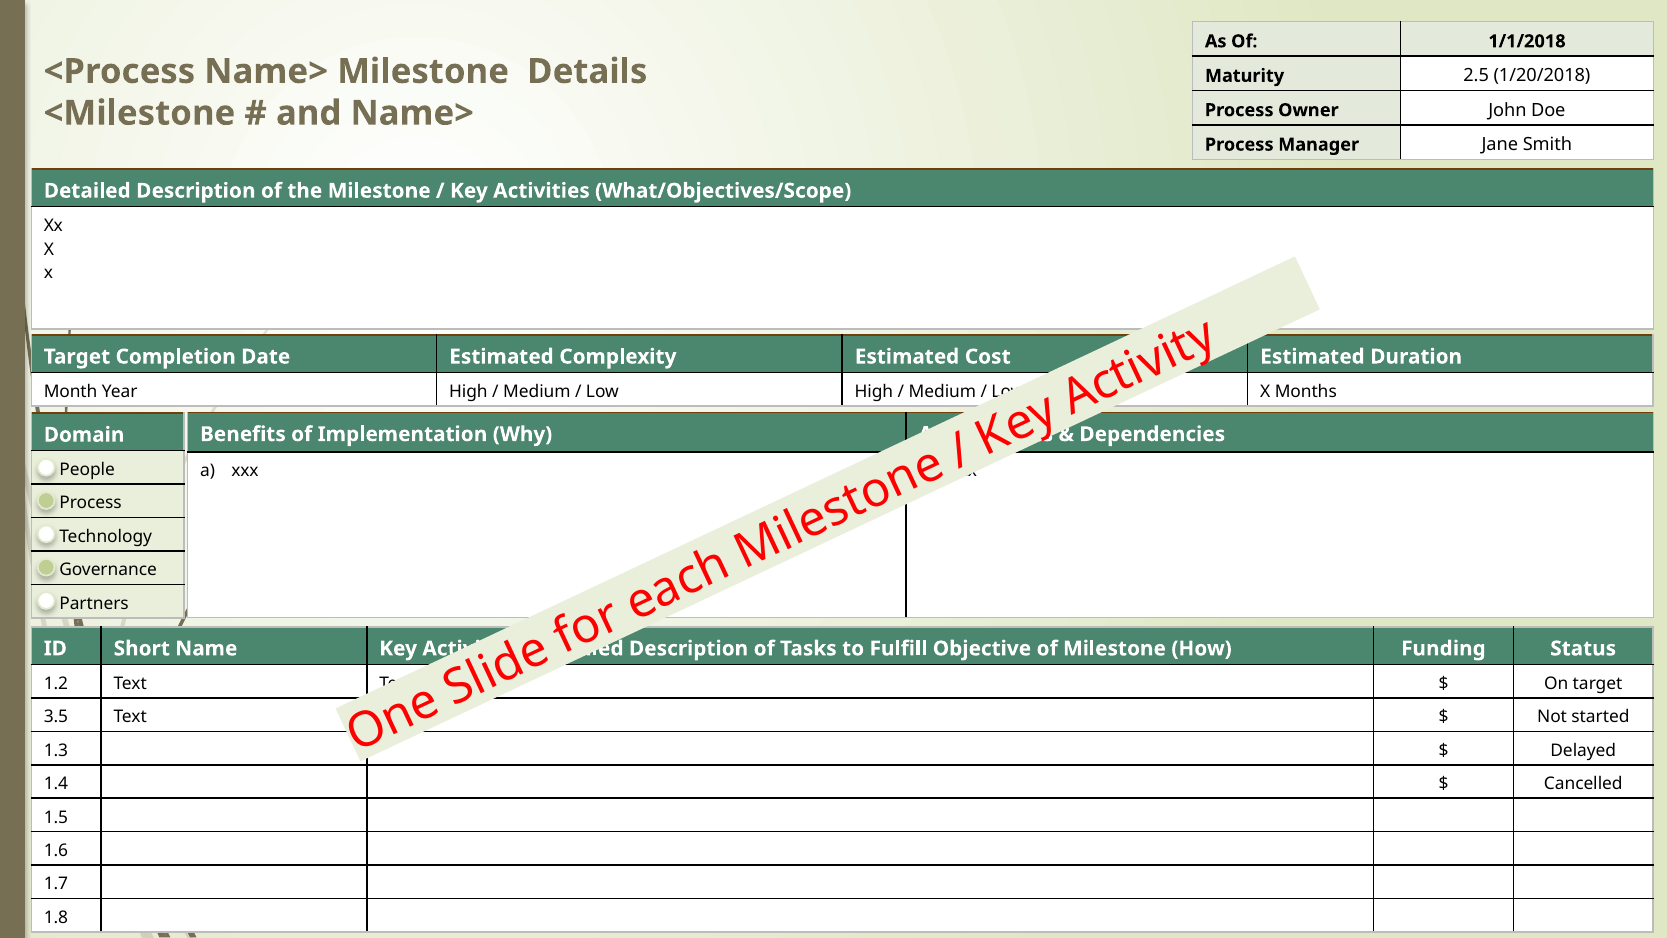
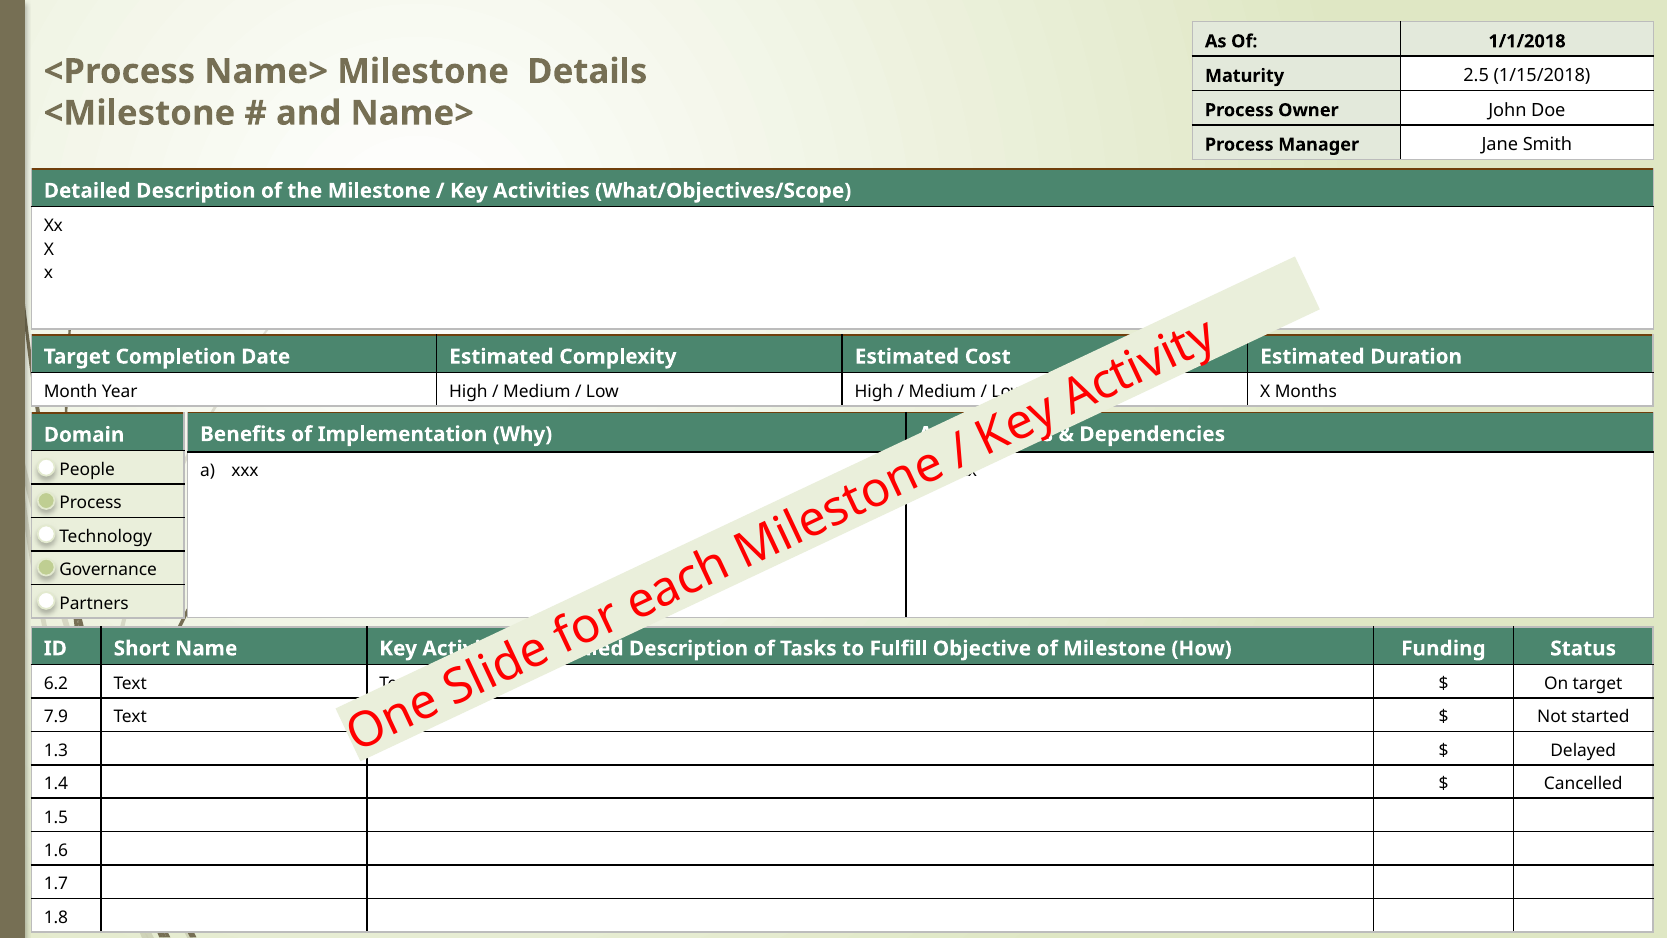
1/20/2018: 1/20/2018 -> 1/15/2018 (1542, 76)
1.2: 1.2 -> 6.2 (56, 683)
3.5: 3.5 -> 7.9 (56, 717)
